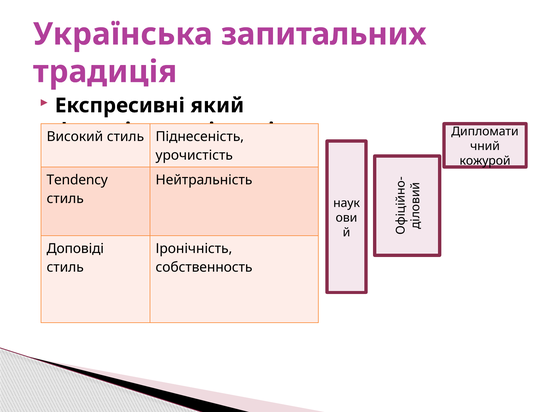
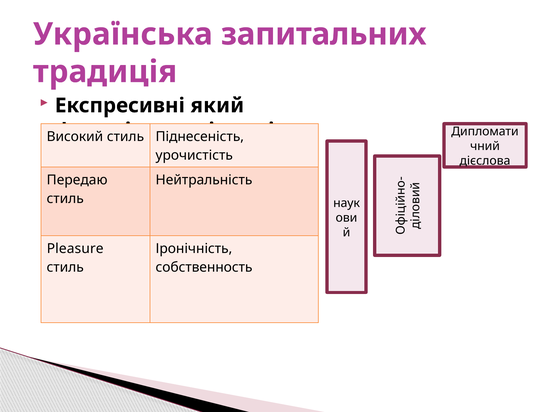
кожурой: кожурой -> дієслова (485, 161)
Tendency: Tendency -> Передаю (77, 180)
Доповіді: Доповіді -> Pleasure (75, 249)
